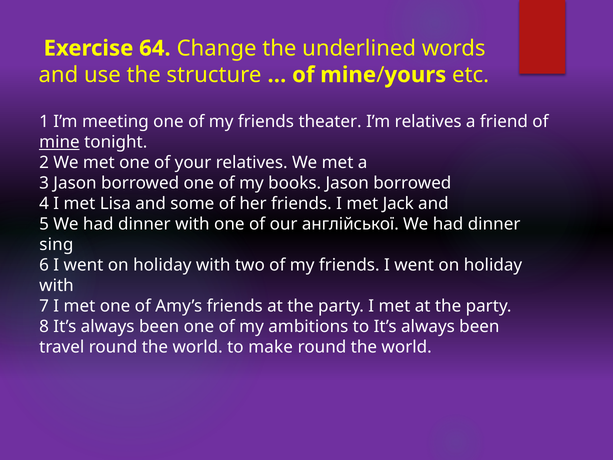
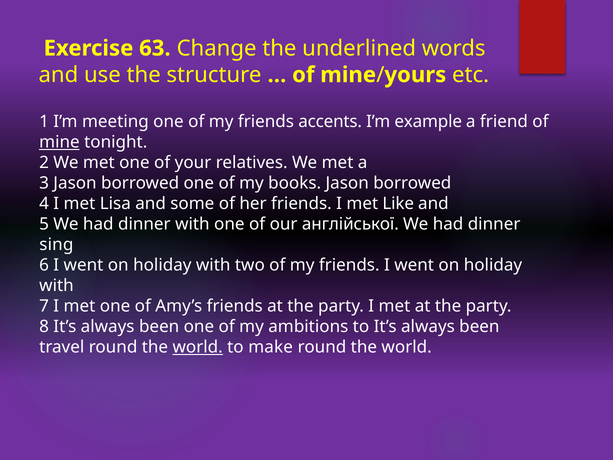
64: 64 -> 63 (155, 48)
theater: theater -> accents (330, 122)
I’m relatives: relatives -> example (428, 122)
Jack: Jack -> Like (398, 204)
world underline: none -> present (198, 347)
